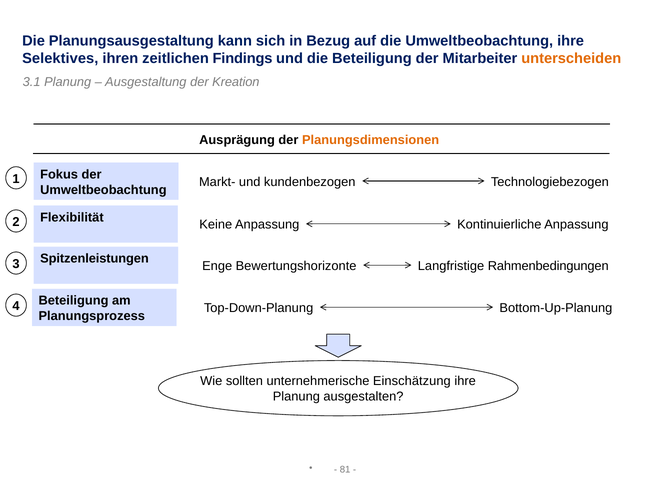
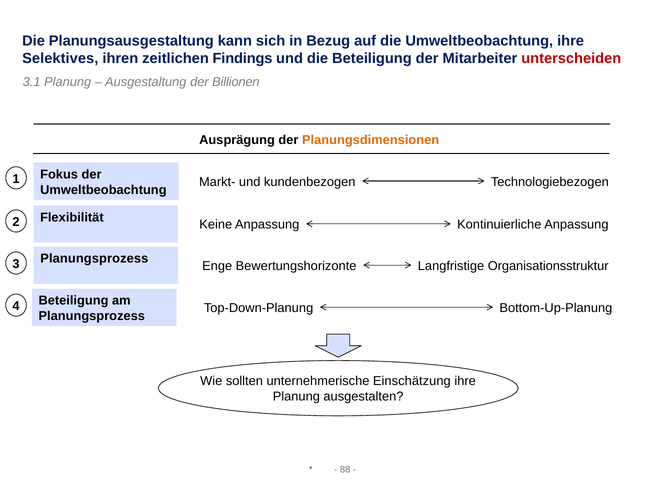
unterscheiden colour: orange -> red (571, 59)
Kreation: Kreation -> Billionen (236, 82)
Spitzenleistungen: Spitzenleistungen -> Planungsprozess (94, 259)
Rahmenbedingungen: Rahmenbedingungen -> Organisationsstruktur (548, 266)
81: 81 -> 88 (345, 470)
